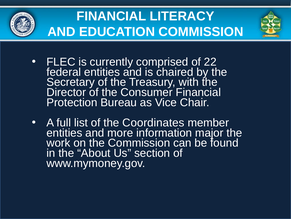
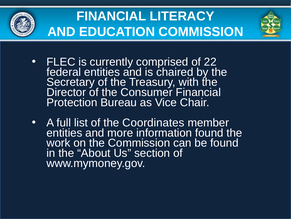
information major: major -> found (209, 132)
